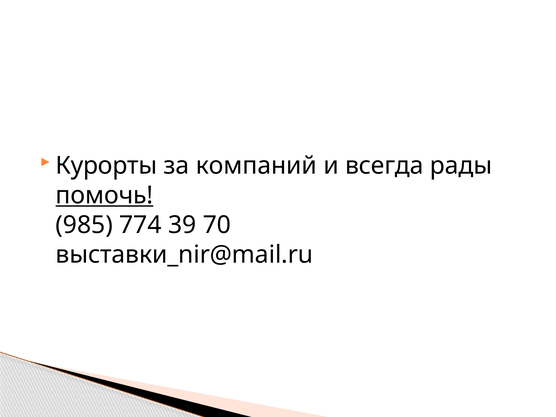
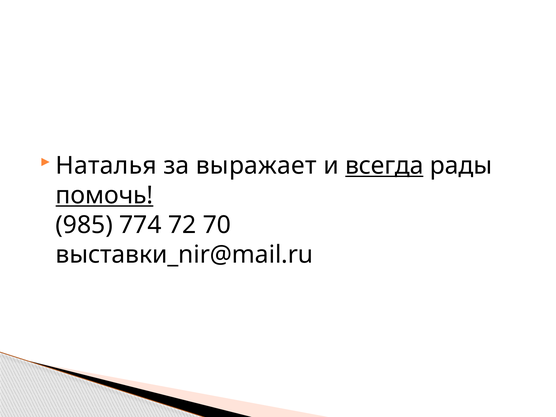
Курорты: Курорты -> Наталья (106, 166)
компаний: компаний -> выражает (256, 166)
всегда underline: none -> present (384, 166)
39: 39 -> 72 (182, 225)
